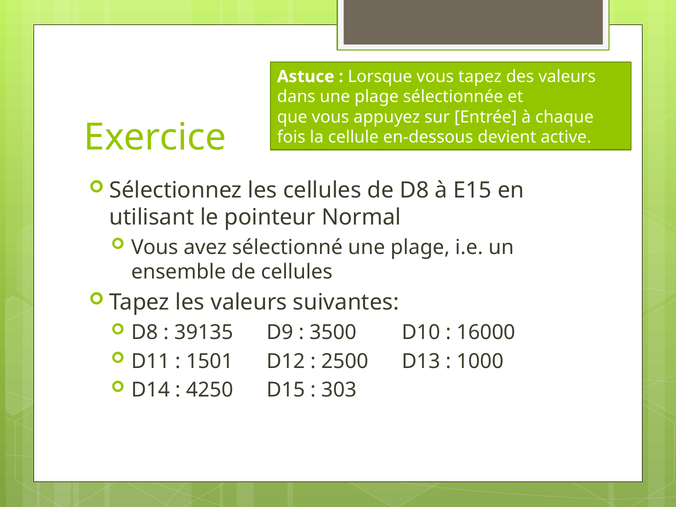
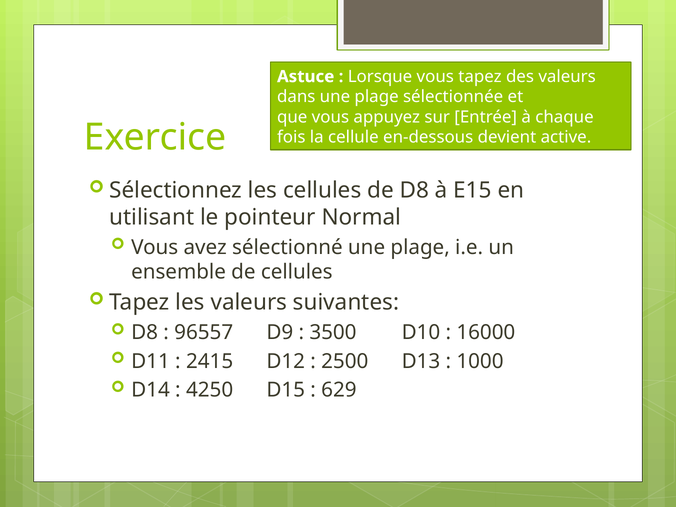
39135: 39135 -> 96557 (204, 332)
1501: 1501 -> 2415 (210, 361)
303: 303 -> 629 (339, 390)
